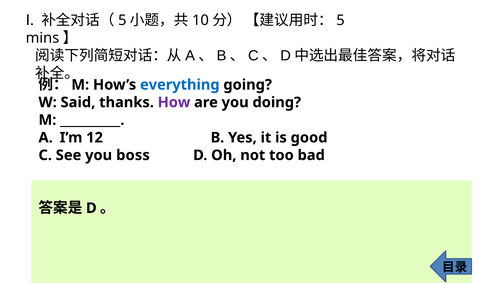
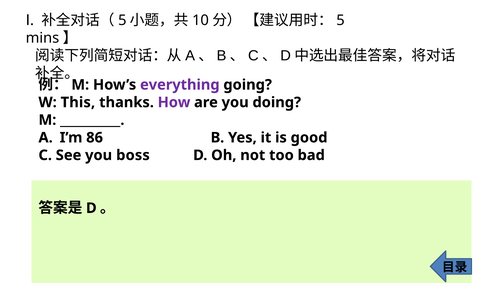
everything colour: blue -> purple (180, 85)
Said: Said -> This (78, 102)
12: 12 -> 86 (95, 138)
